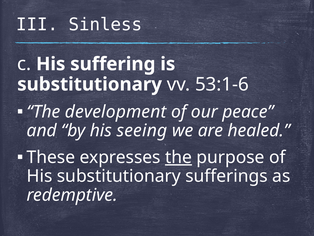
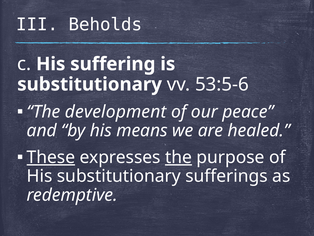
Sinless: Sinless -> Beholds (105, 24)
53:1-6: 53:1-6 -> 53:5-6 (222, 84)
seeing: seeing -> means (142, 130)
These underline: none -> present (51, 157)
